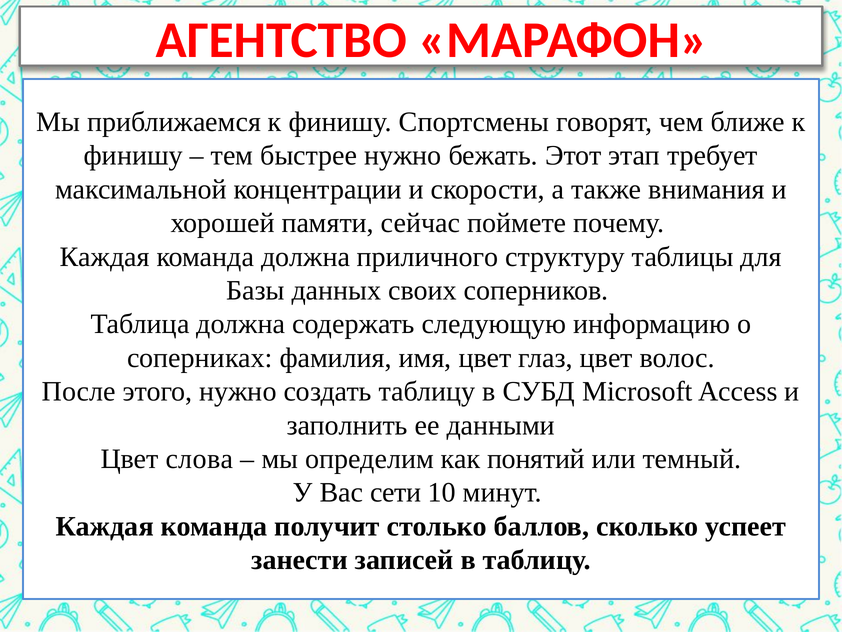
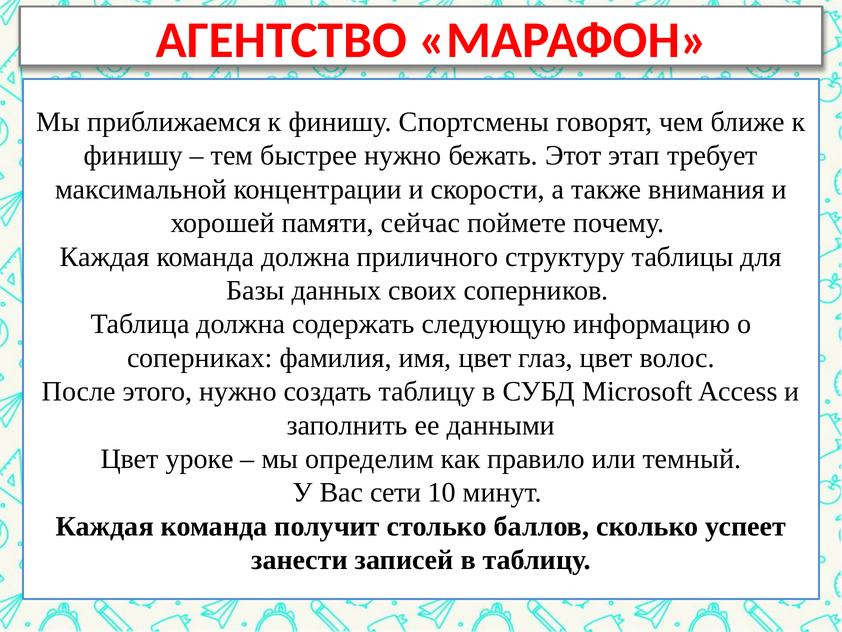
слова: слова -> уроке (200, 459)
понятий: понятий -> правило (536, 459)
